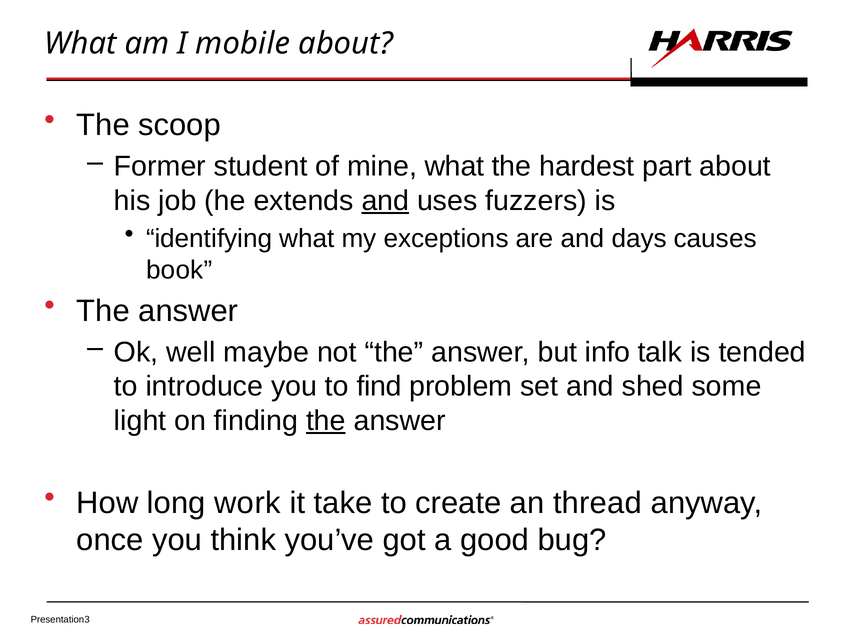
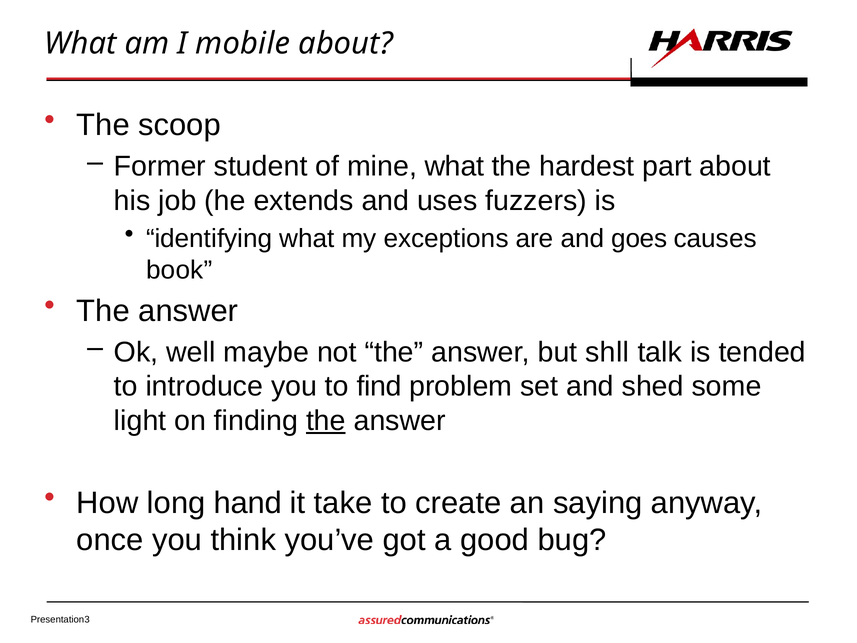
and underline: present -> none (385, 201)
days: days -> goes (639, 239)
info: info -> shll (607, 352)
work: work -> hand (248, 503)
thread: thread -> saying (598, 503)
